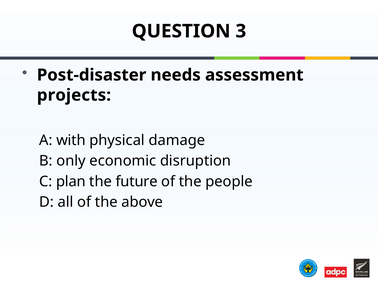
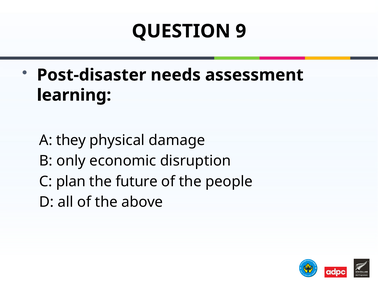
3: 3 -> 9 (241, 31)
projects: projects -> learning (74, 95)
with: with -> they (71, 141)
